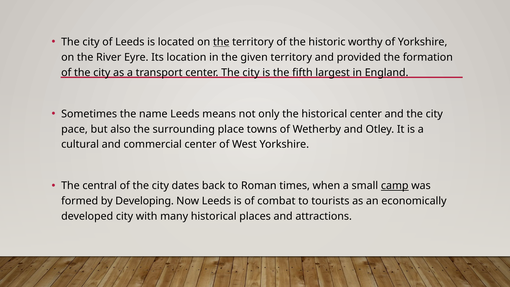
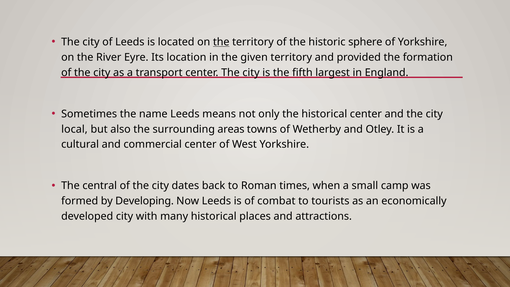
worthy: worthy -> sphere (365, 42)
pace: pace -> local (74, 129)
place: place -> areas (231, 129)
camp underline: present -> none (395, 186)
